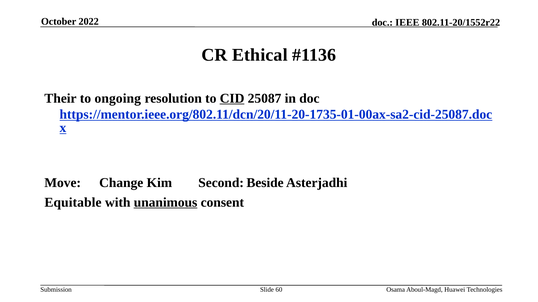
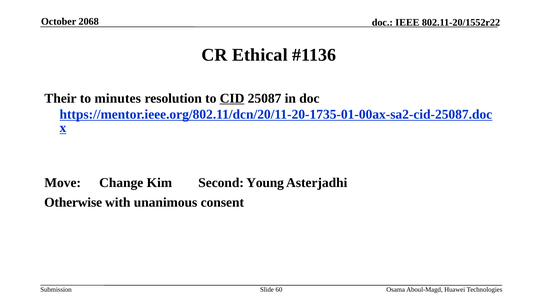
2022: 2022 -> 2068 (89, 21)
ongoing: ongoing -> minutes (118, 98)
Beside: Beside -> Young (265, 183)
Equitable: Equitable -> Otherwise (73, 203)
unanimous underline: present -> none (166, 203)
